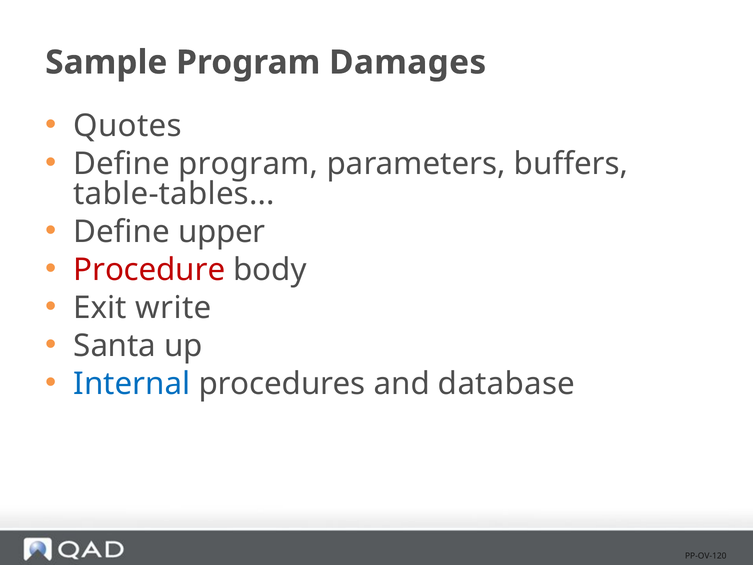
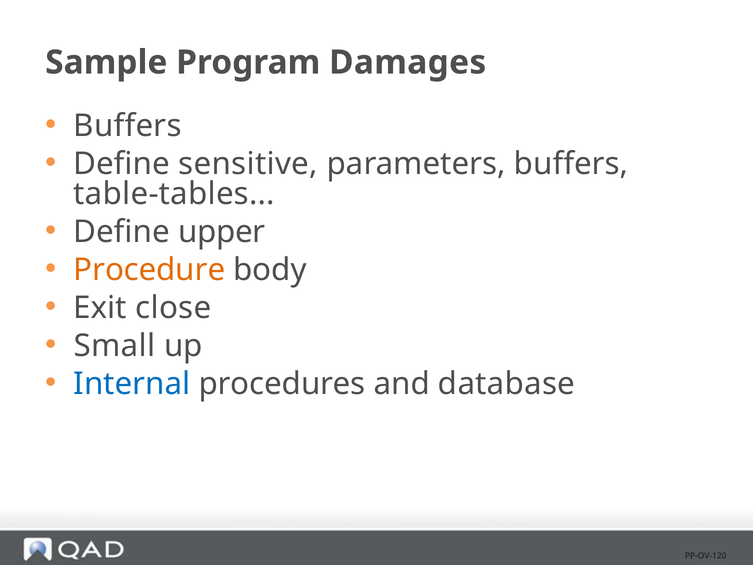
Quotes: Quotes -> Buffers (128, 126)
Define program: program -> sensitive (248, 164)
Procedure colour: red -> orange (149, 270)
write: write -> close (173, 308)
Santa: Santa -> Small (115, 346)
